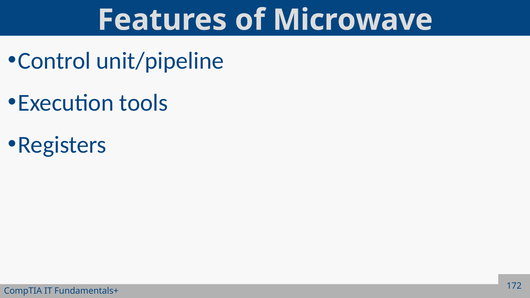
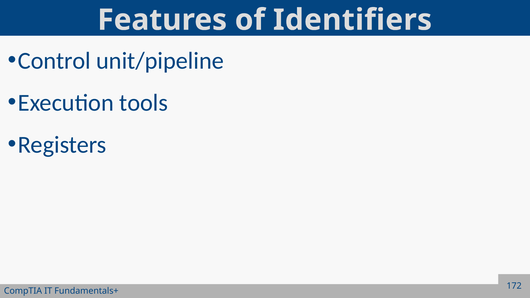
Microwave: Microwave -> Identifiers (353, 20)
